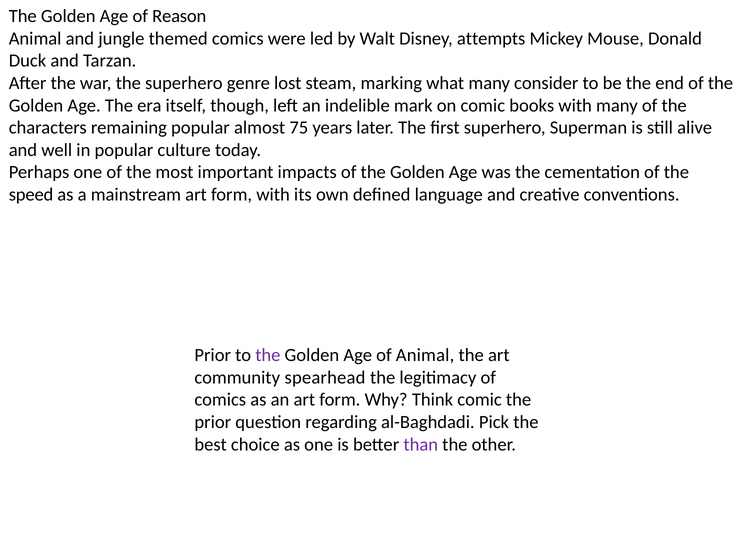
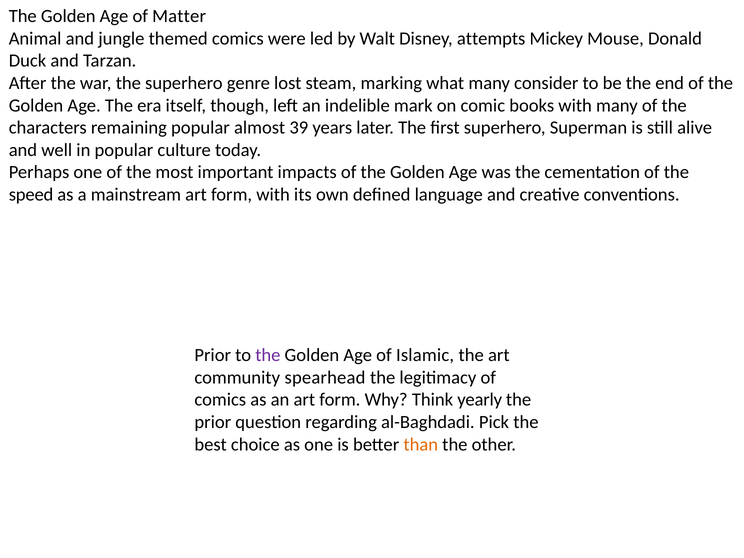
Reason: Reason -> Matter (179, 16)
75: 75 -> 39 (299, 128)
of Animal: Animal -> Islamic (425, 355)
Think comic: comic -> yearly (480, 400)
than colour: purple -> orange (421, 444)
